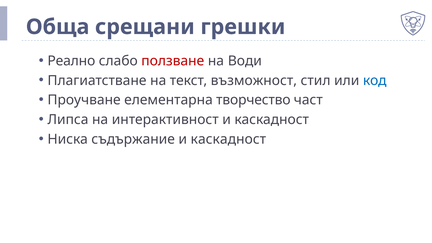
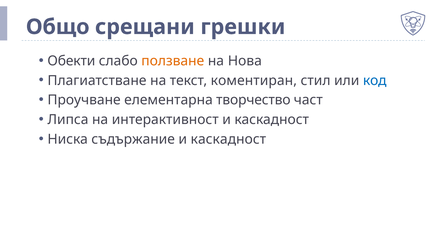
Обща: Обща -> Общо (58, 27)
Реално: Реално -> Обекти (71, 61)
ползване colour: red -> orange (173, 61)
Води: Води -> Нова (245, 61)
възможност: възможност -> коментиран (254, 80)
